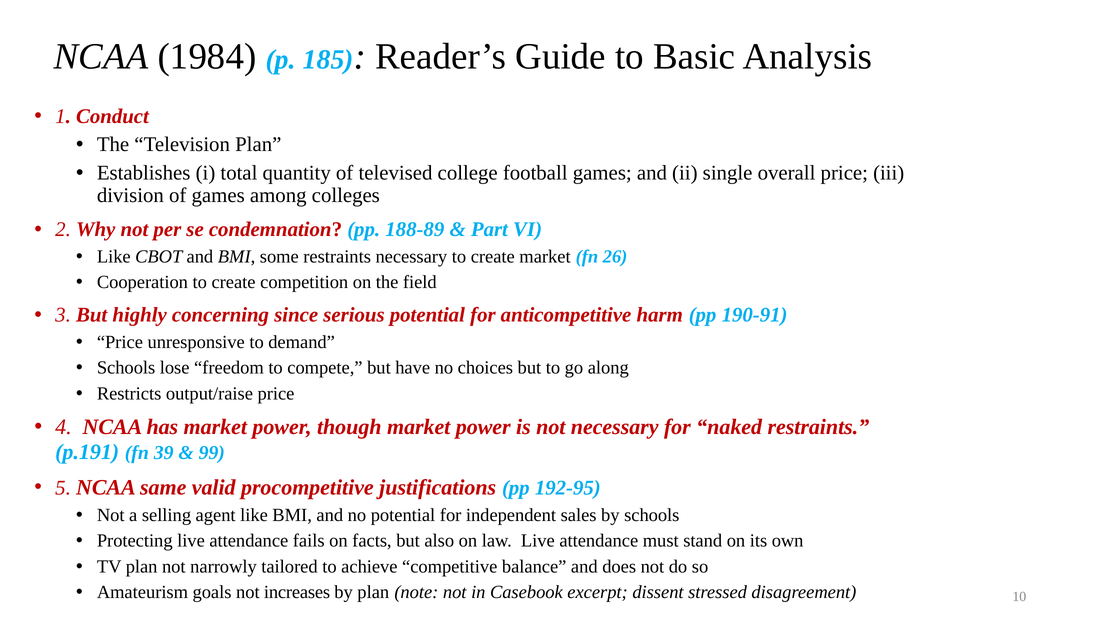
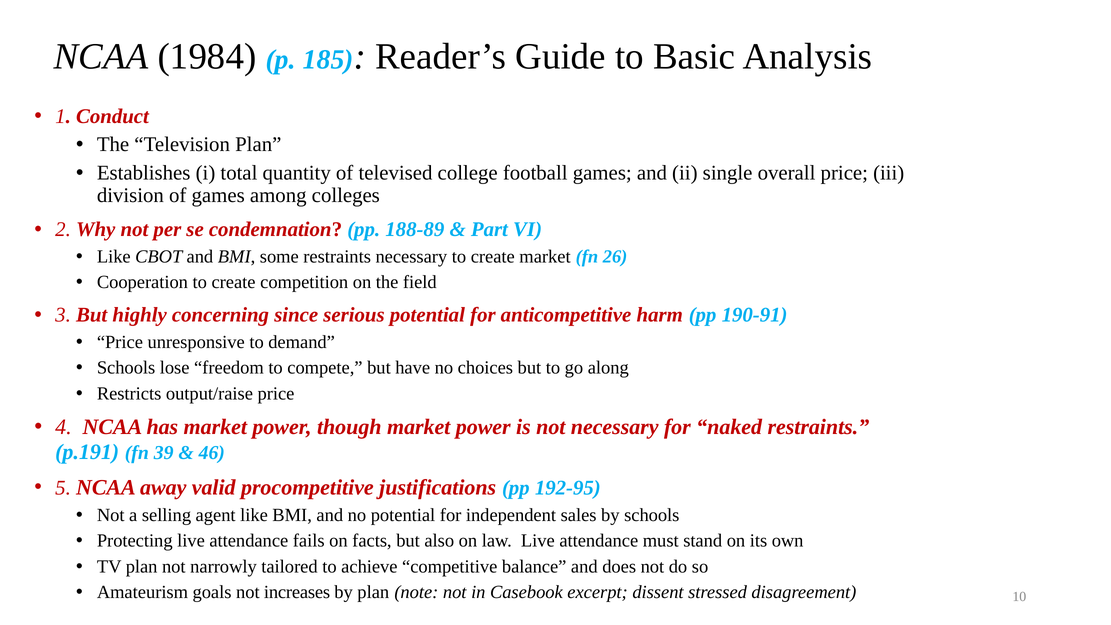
99: 99 -> 46 (212, 453)
same: same -> away (163, 487)
